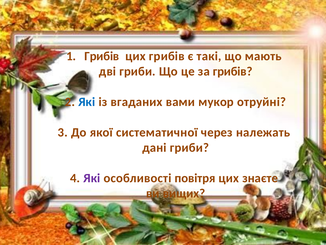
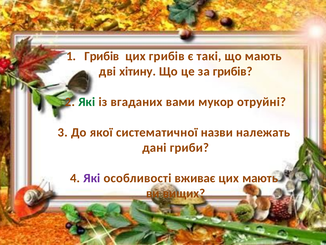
дві гриби: гриби -> хітину (138, 71)
Які colour: blue -> green (87, 102)
через: через -> назви (217, 132)
повітря: повітря -> вживає (195, 178)
цих знаєте: знаєте -> мають (260, 178)
